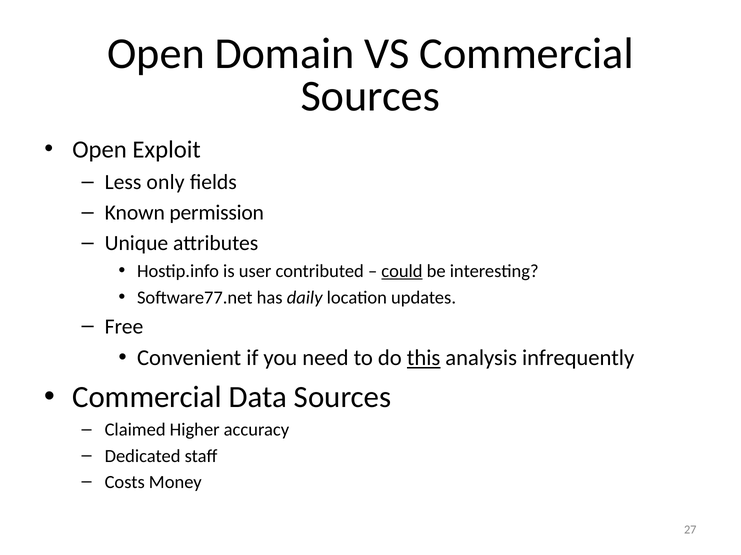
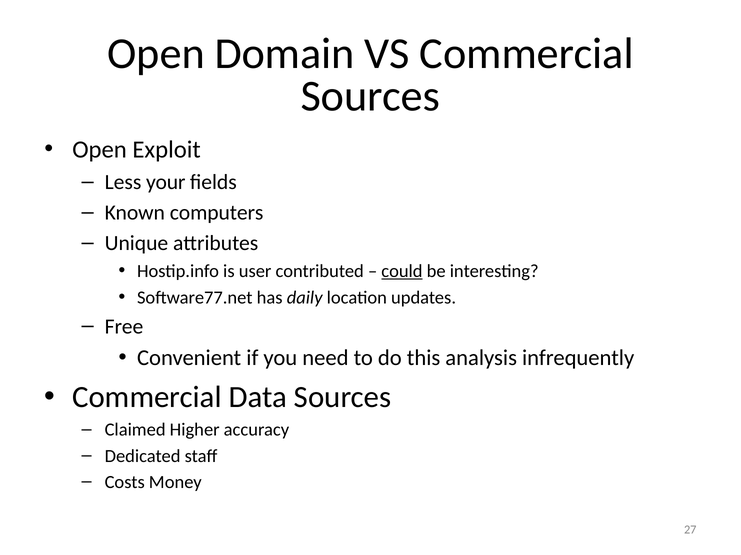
only: only -> your (166, 182)
permission: permission -> computers (217, 213)
this underline: present -> none (424, 358)
